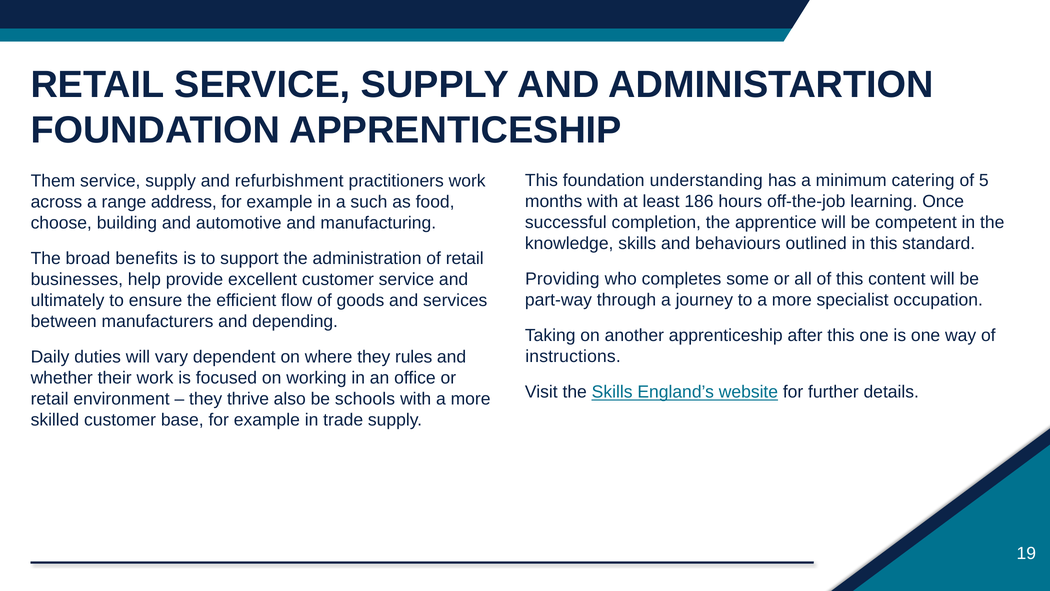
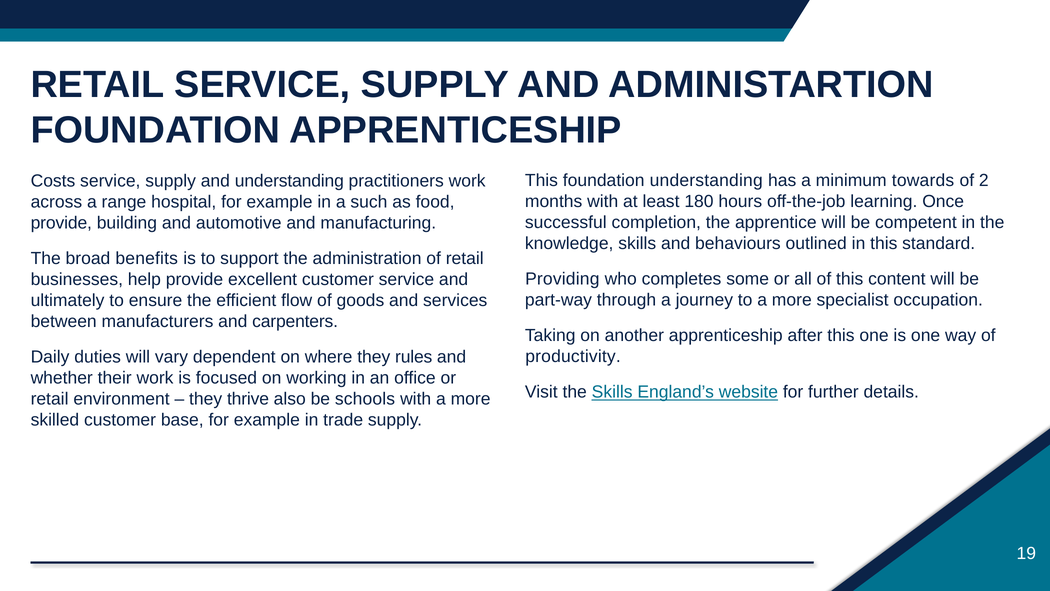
catering: catering -> towards (923, 180)
5: 5 -> 2 (984, 180)
Them: Them -> Costs (53, 181)
and refurbishment: refurbishment -> understanding (289, 181)
186: 186 -> 180 (699, 201)
address: address -> hospital (184, 202)
choose: choose -> provide (61, 223)
depending: depending -> carpenters (295, 321)
instructions: instructions -> productivity (573, 356)
